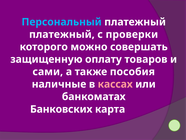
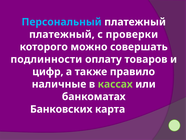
защищенную: защищенную -> подлинности (46, 59)
сами: сами -> цифр (48, 72)
пособия: пособия -> правило (132, 72)
кассах colour: pink -> light green (115, 84)
